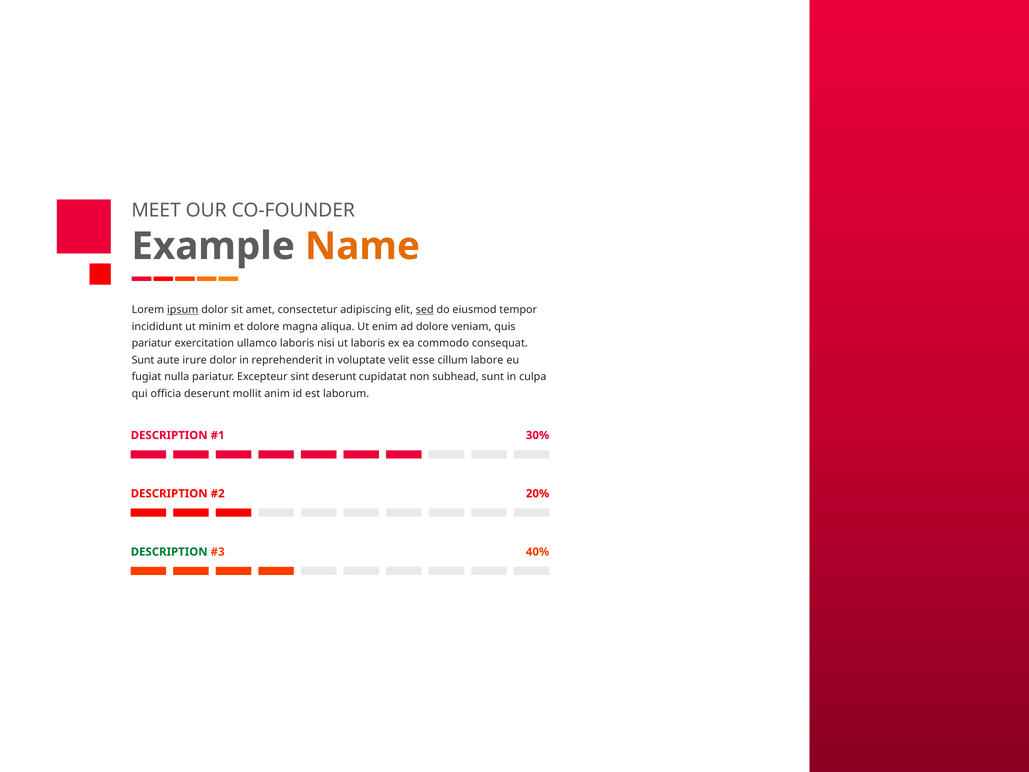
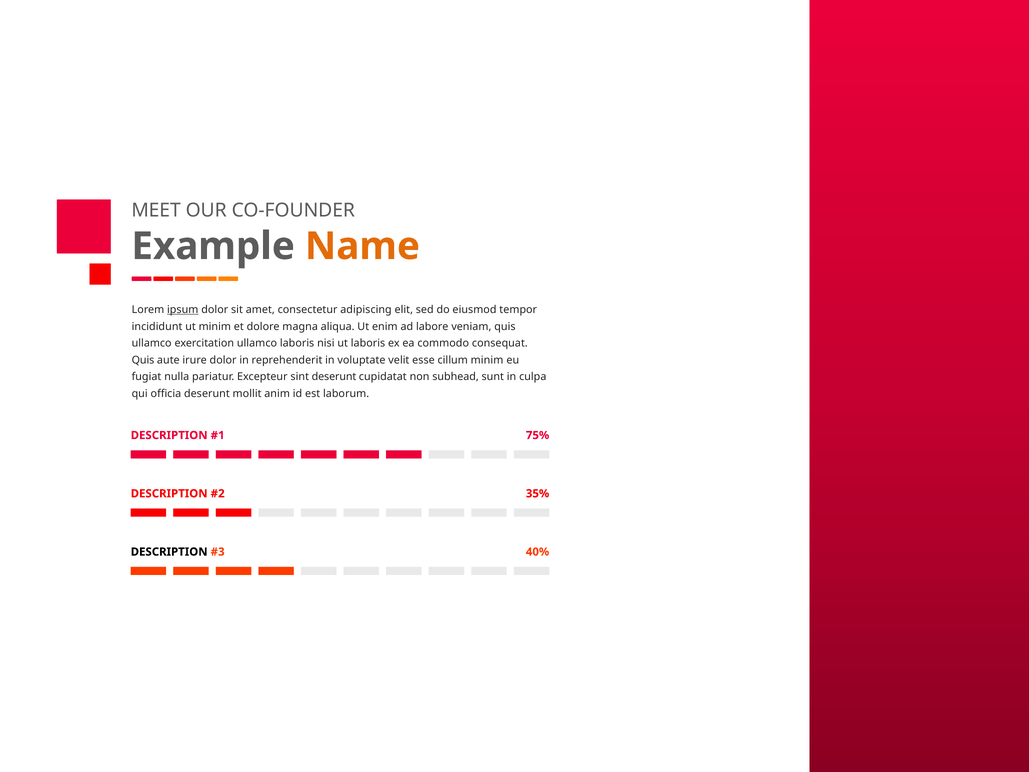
sed underline: present -> none (425, 310)
ad dolore: dolore -> labore (432, 326)
pariatur: pariatur -> ullamco (152, 343)
Sunt: Sunt -> Quis (143, 360)
cillum labore: labore -> minim (487, 360)
30%: 30% -> 75% (538, 435)
20%: 20% -> 35% (538, 493)
DESCRIPTION colour: green -> black (169, 552)
